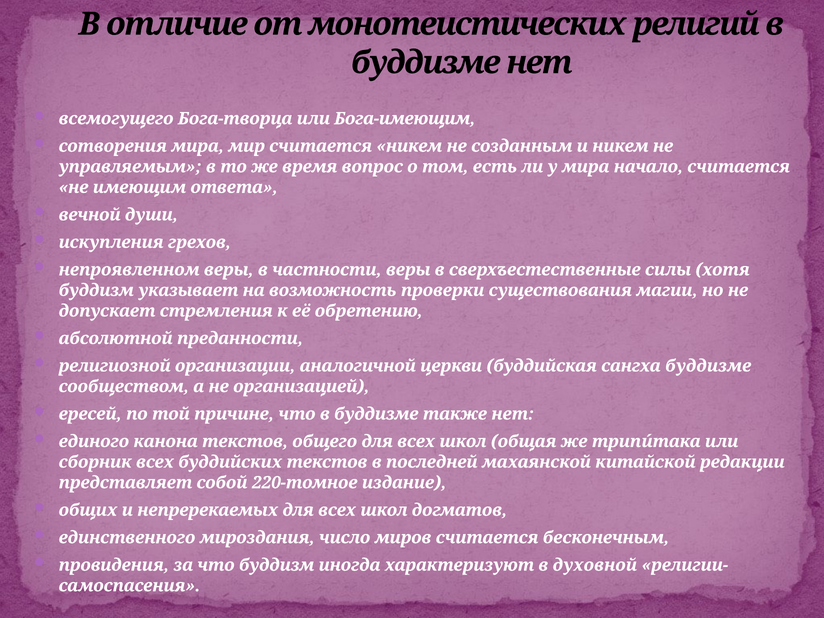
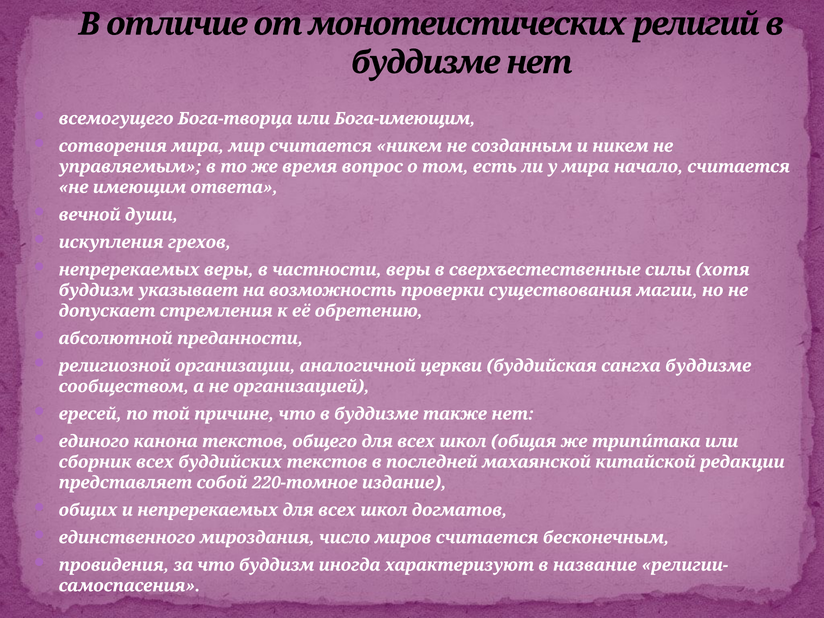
непроявленном: непроявленном -> непререкаемых (129, 270)
духовной: духовной -> название (595, 565)
